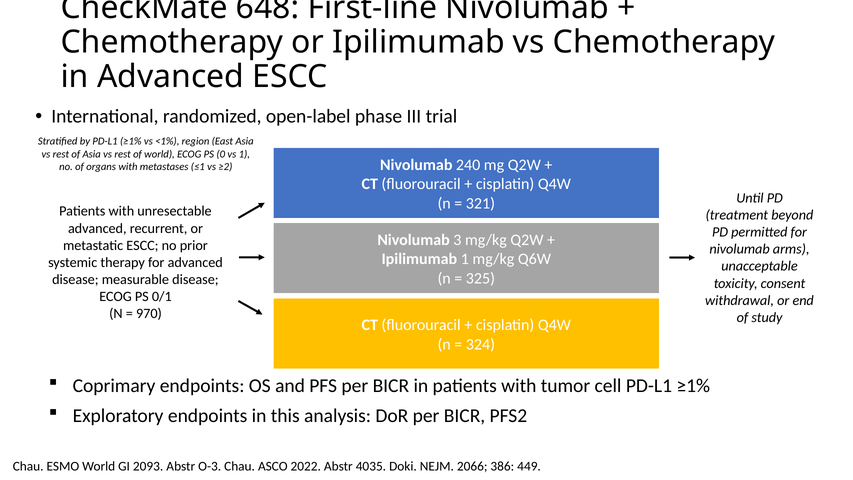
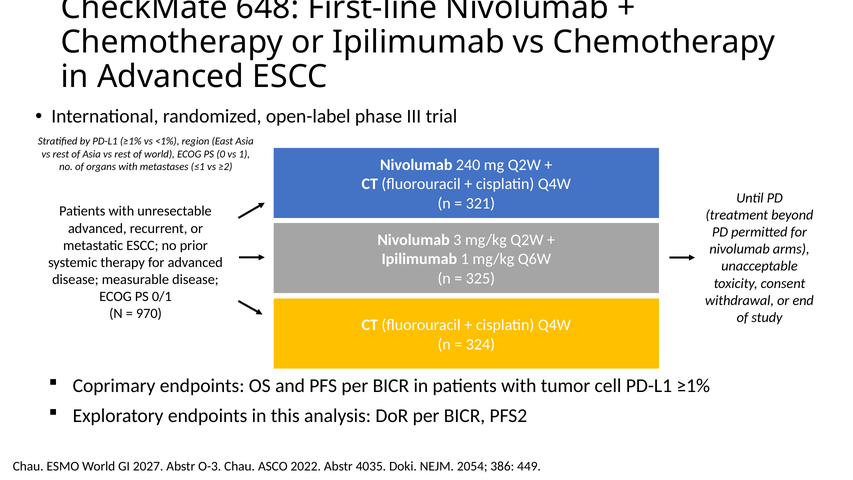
2093: 2093 -> 2027 (148, 466)
2066: 2066 -> 2054 (472, 466)
